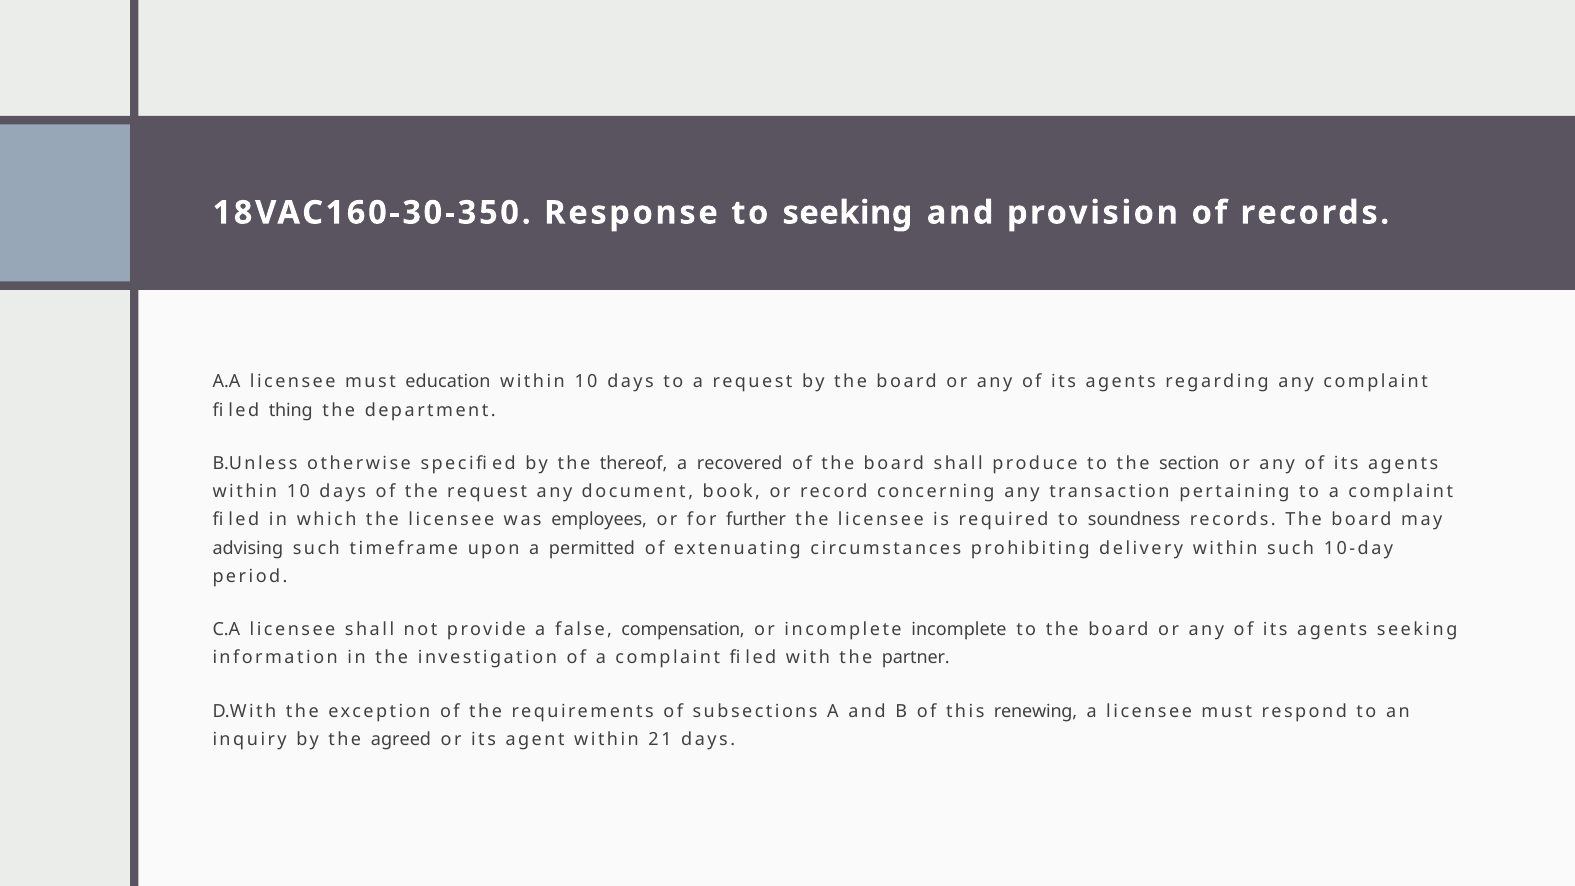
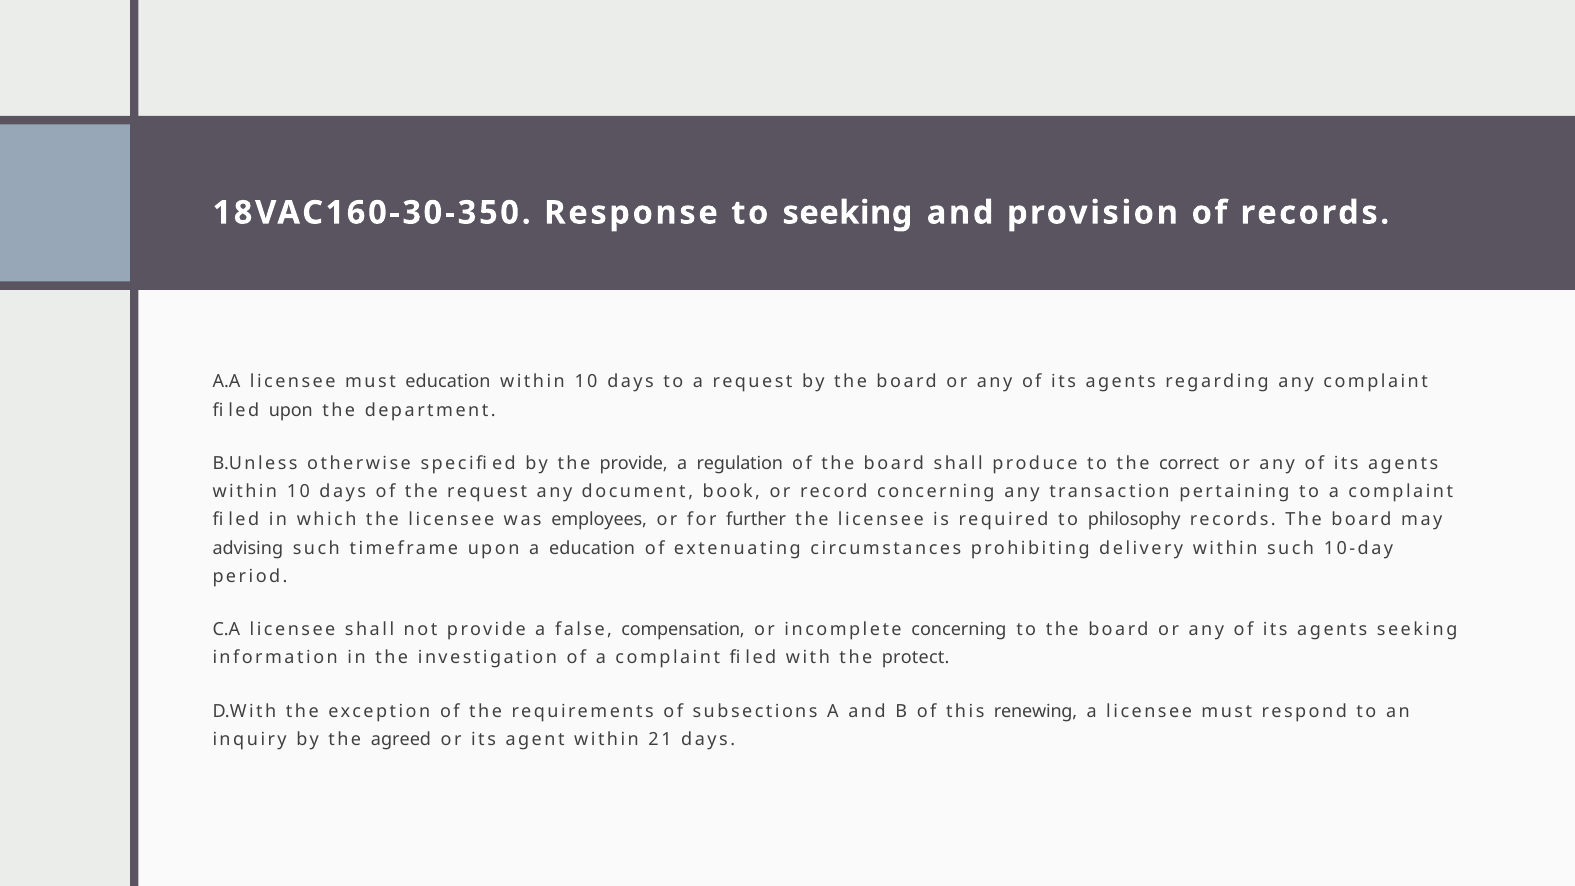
thing: thing -> upon (291, 410)
the thereof: thereof -> provide (634, 463)
recovered: recovered -> regulation (740, 463)
section: section -> correct (1189, 463)
soundness: soundness -> philosophy (1134, 520)
a permitted: permitted -> education (592, 548)
incomplete incomplete: incomplete -> concerning (959, 630)
partner: partner -> protect (916, 658)
